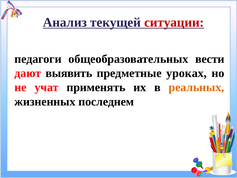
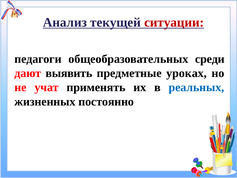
вести: вести -> среди (210, 59)
реальных colour: orange -> blue (196, 87)
последнем: последнем -> постоянно (106, 101)
